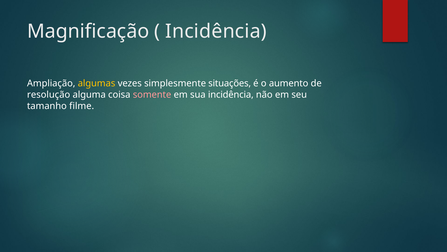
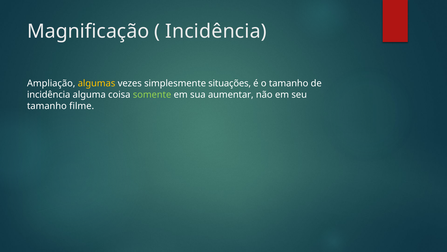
o aumento: aumento -> tamanho (289, 83)
resolução: resolução -> incidência (49, 95)
somente colour: pink -> light green (152, 95)
sua incidência: incidência -> aumentar (231, 95)
